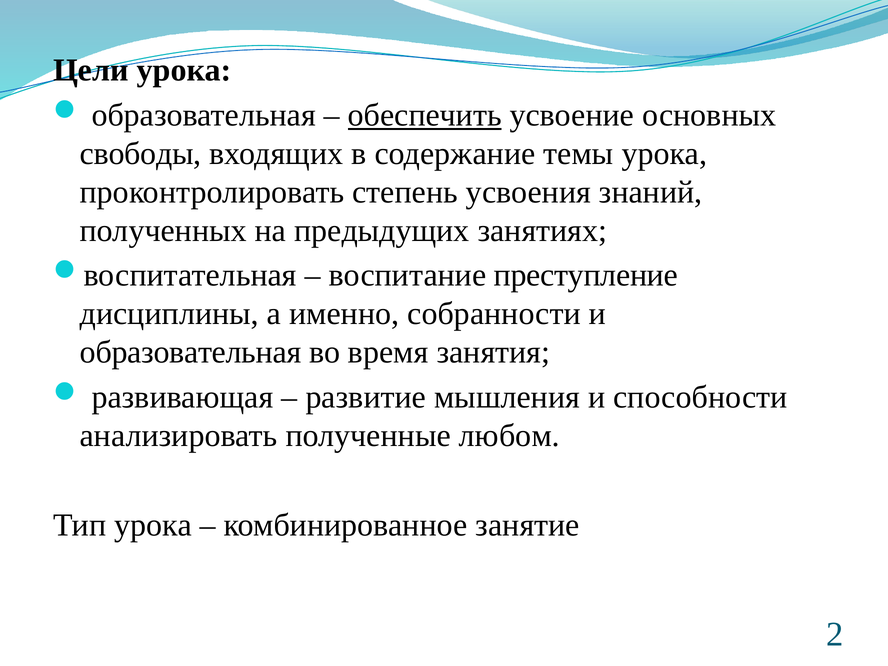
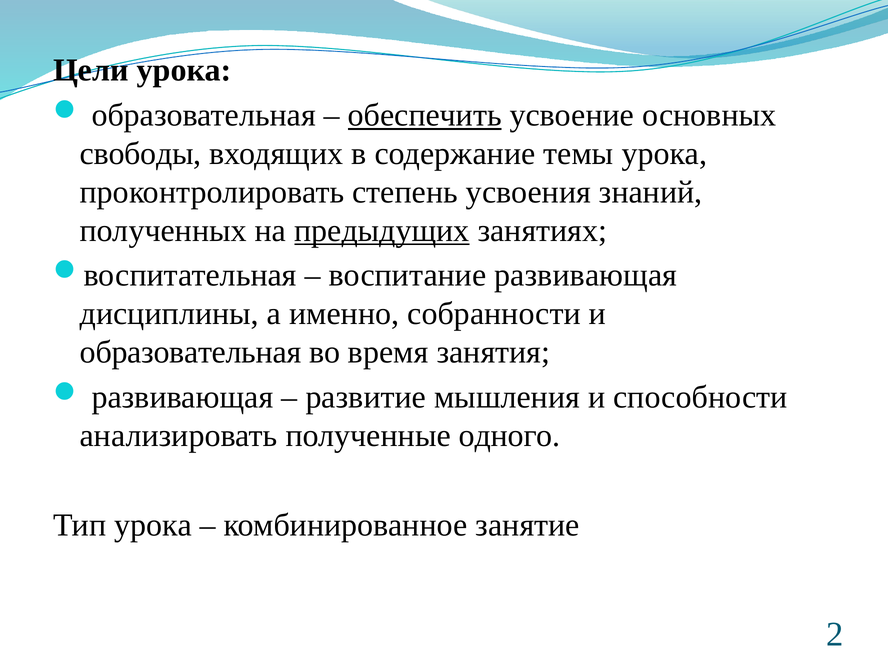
предыдущих underline: none -> present (382, 230)
воспитание преступление: преступление -> развивающая (586, 275)
любом: любом -> одного (510, 436)
